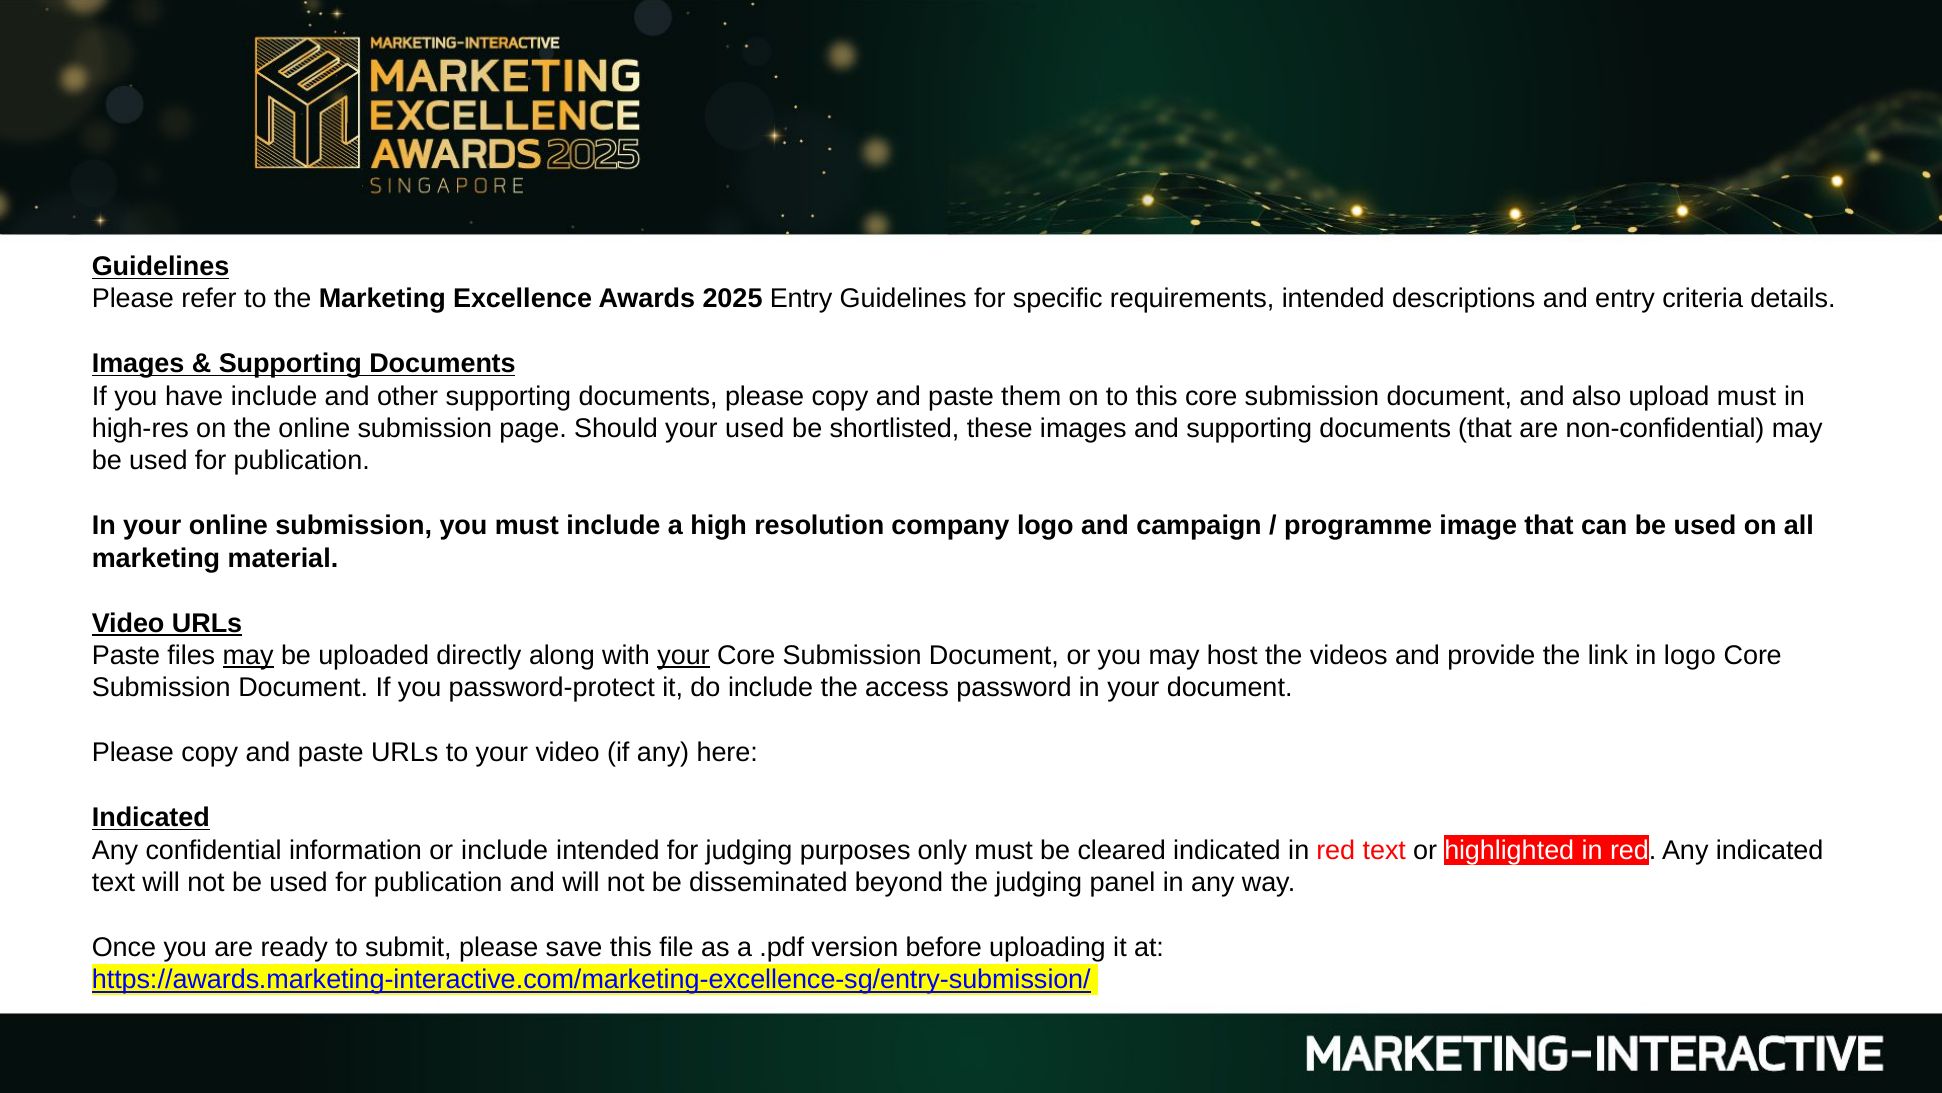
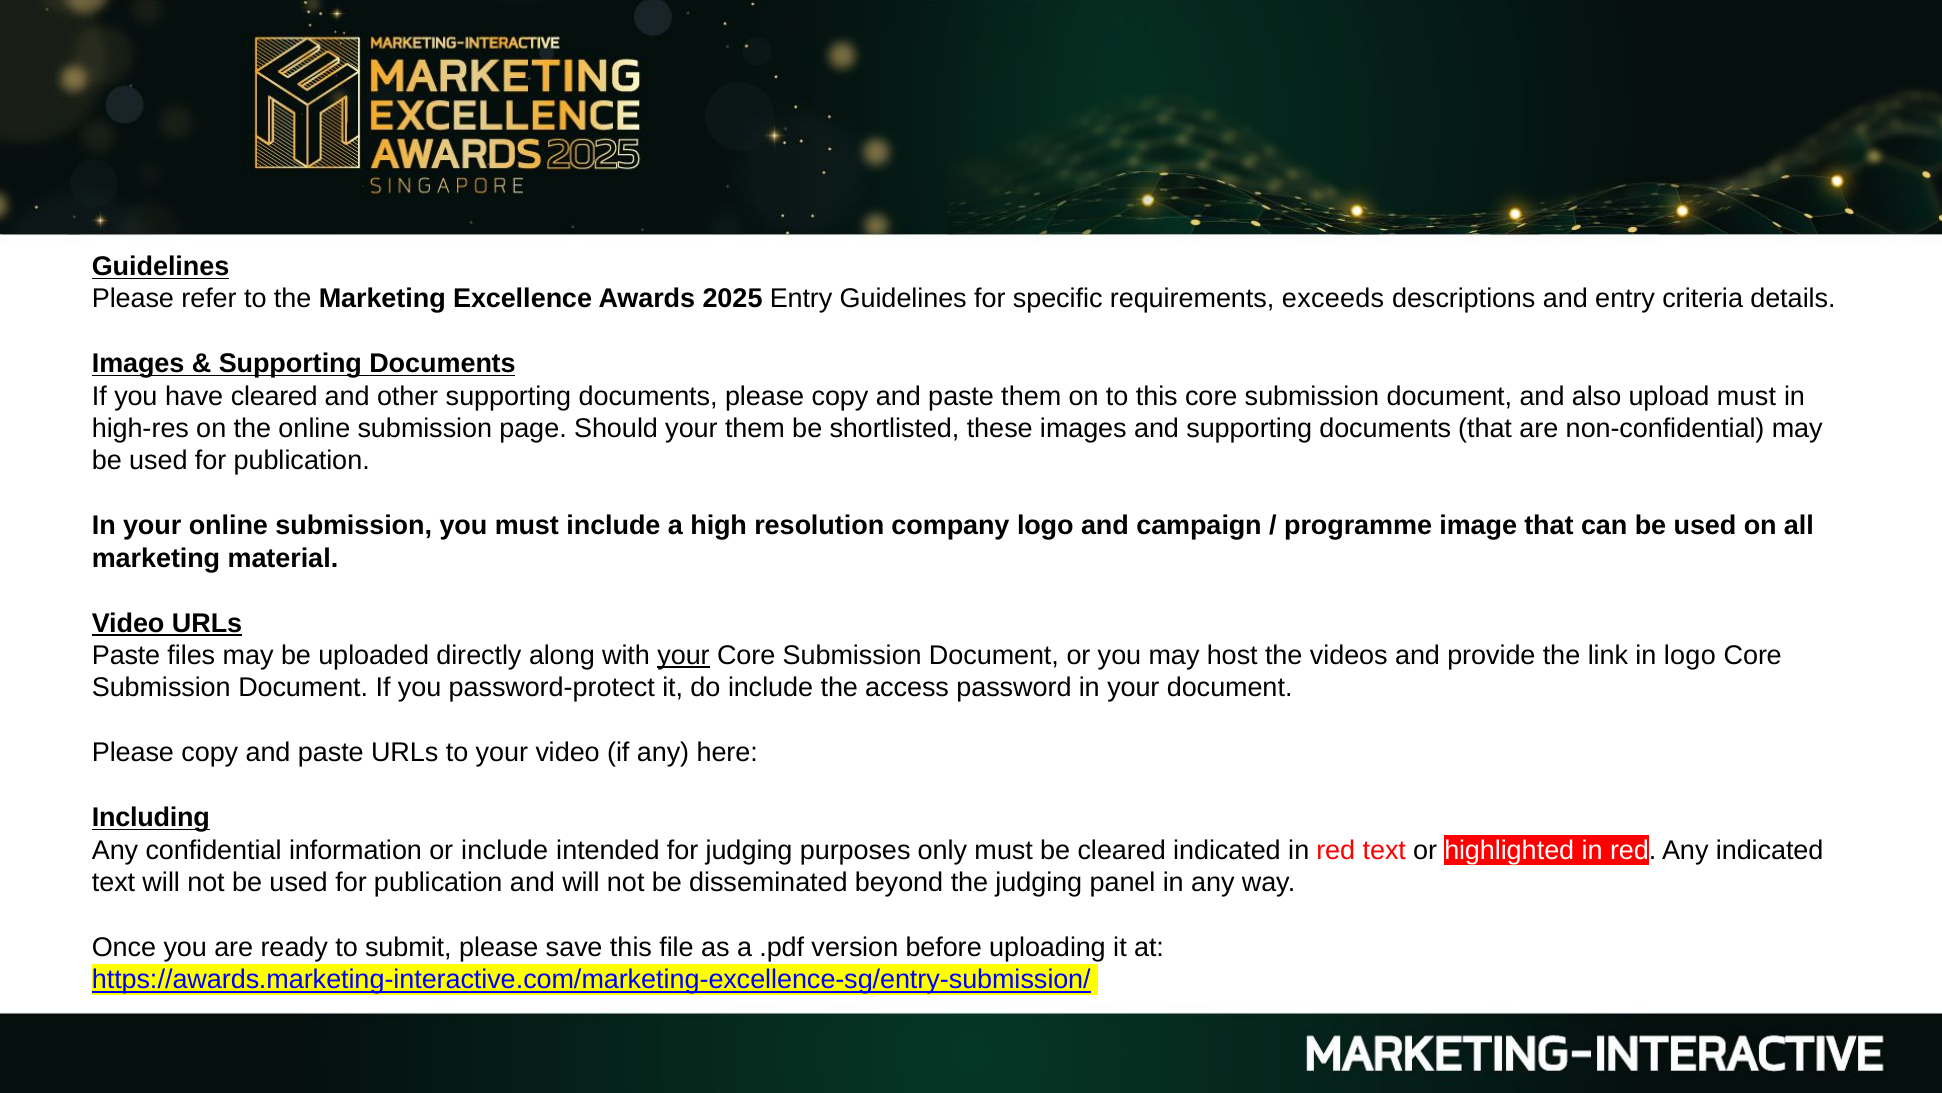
requirements intended: intended -> exceeds (1333, 299)
have include: include -> cleared (274, 396)
your used: used -> them (755, 428)
may underline: present -> none (248, 655)
Indicated: Indicated -> Including (151, 817)
